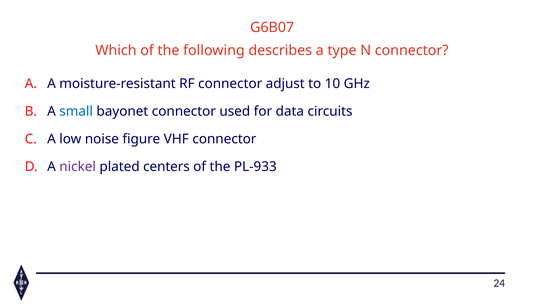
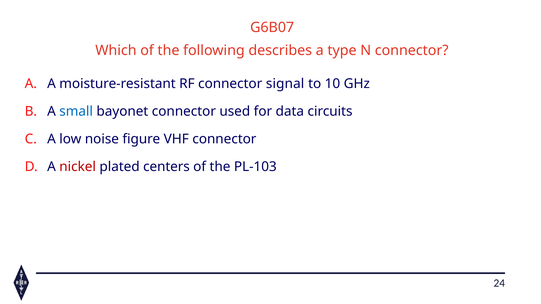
adjust: adjust -> signal (285, 84)
nickel colour: purple -> red (78, 167)
PL-933: PL-933 -> PL-103 (255, 167)
